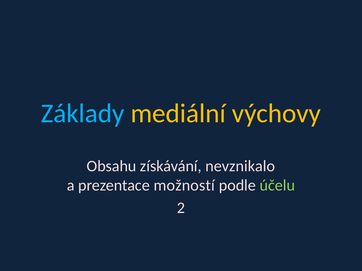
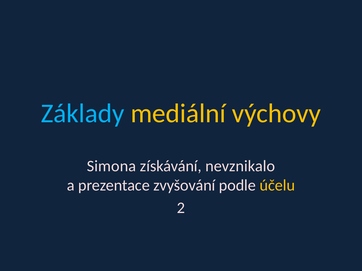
Obsahu: Obsahu -> Simona (111, 166)
možností: možností -> zvyšování (184, 186)
účelu colour: light green -> yellow (277, 186)
